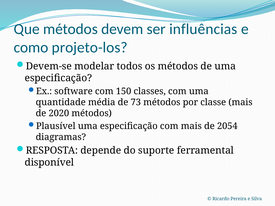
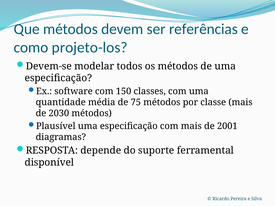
influências: influências -> referências (203, 29)
73: 73 -> 75 (136, 102)
2020: 2020 -> 2030 (59, 113)
2054: 2054 -> 2001 (227, 126)
